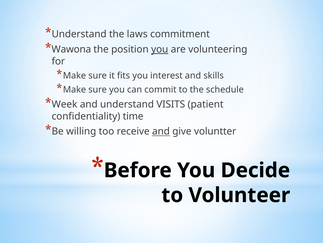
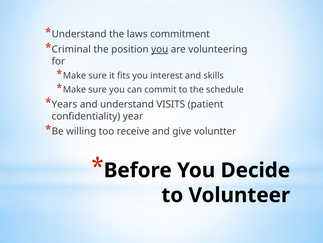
Wawona: Wawona -> Criminal (71, 49)
Week: Week -> Years (65, 104)
time: time -> year (133, 116)
and underline: present -> none (161, 131)
